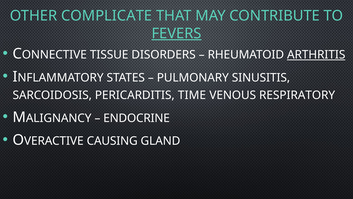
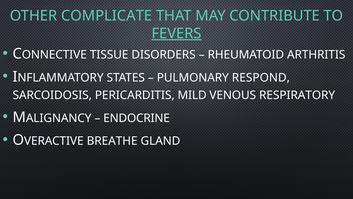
ARTHRITIS underline: present -> none (316, 55)
SINUSITIS: SINUSITIS -> RESPOND (261, 77)
TIME: TIME -> MILD (192, 95)
CAUSING: CAUSING -> BREATHE (112, 141)
